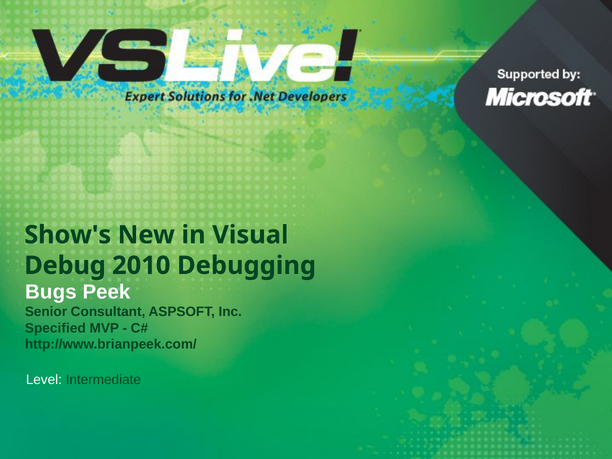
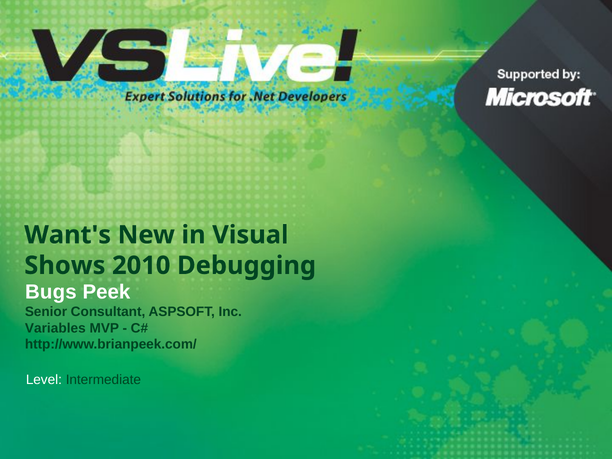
Show's: Show's -> Want's (68, 235)
Debug: Debug -> Shows (65, 266)
Specified: Specified -> Variables (55, 328)
